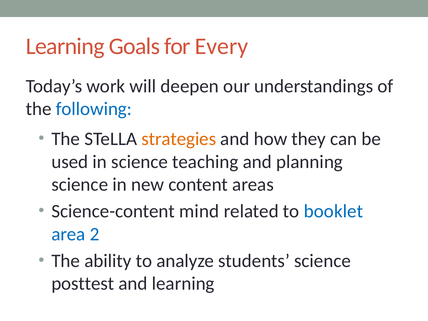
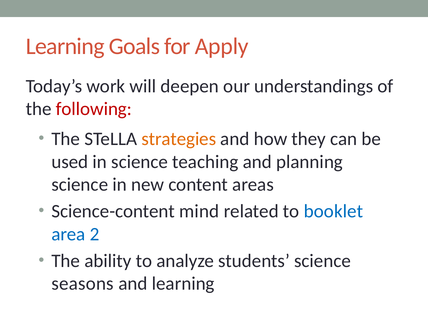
Every: Every -> Apply (222, 46)
following colour: blue -> red (94, 109)
posttest: posttest -> seasons (83, 284)
